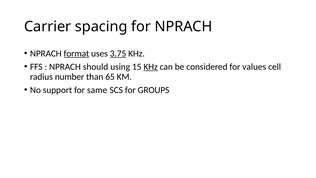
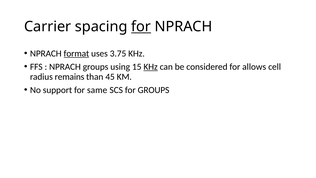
for underline: none -> present (141, 27)
3.75 underline: present -> none (118, 53)
NPRACH should: should -> groups (96, 67)
values: values -> allows (254, 67)
number: number -> remains (70, 77)
65: 65 -> 45 (110, 77)
